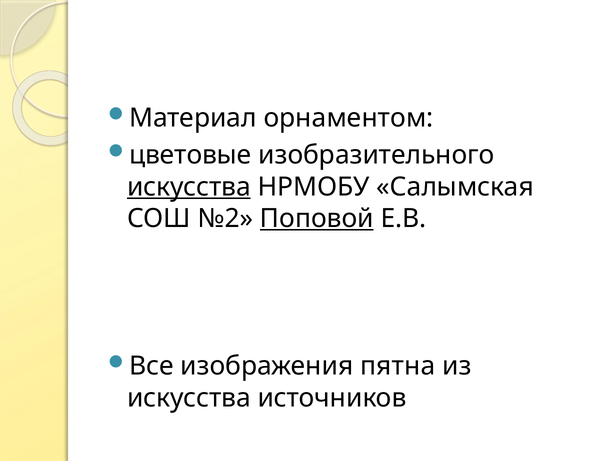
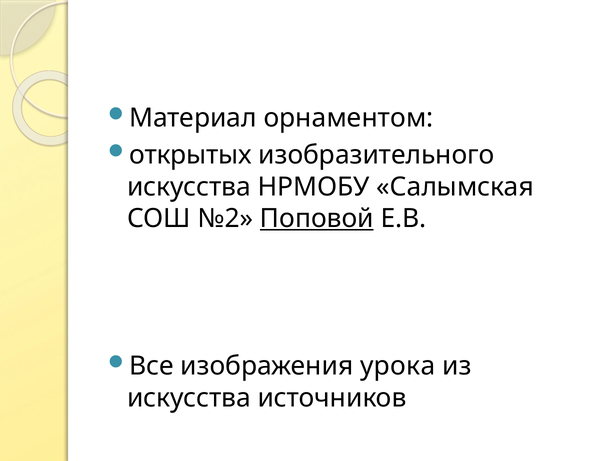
цветовые: цветовые -> открытых (190, 155)
искусства underline: present -> none (189, 187)
пятна: пятна -> урока (398, 366)
